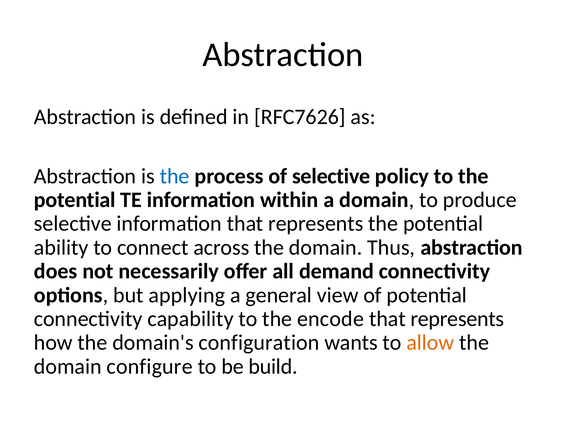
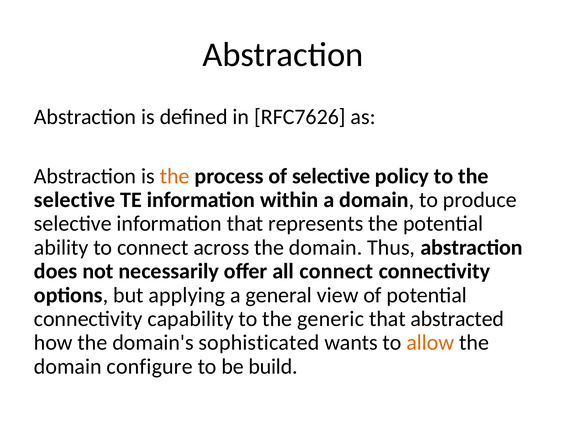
the colour: blue -> orange (175, 176)
potential: potential -> selective (75, 200)
all demand: demand -> connect (336, 271)
encode: encode -> generic (331, 319)
represents: represents -> abstracted (457, 319)
configuration: configuration -> sophisticated (259, 342)
